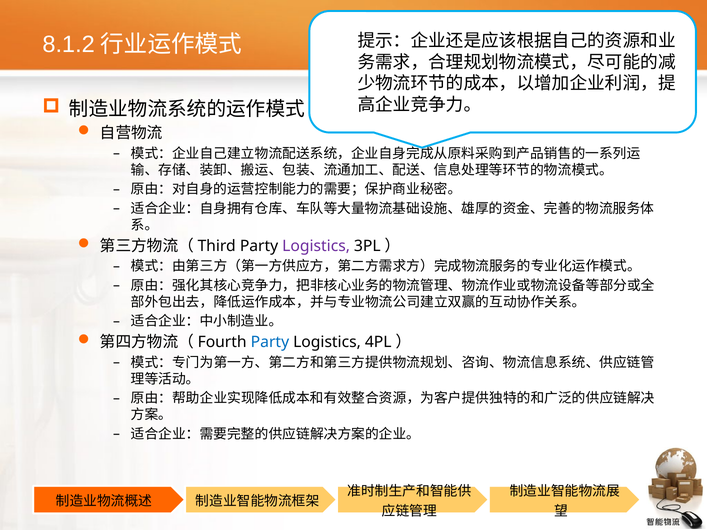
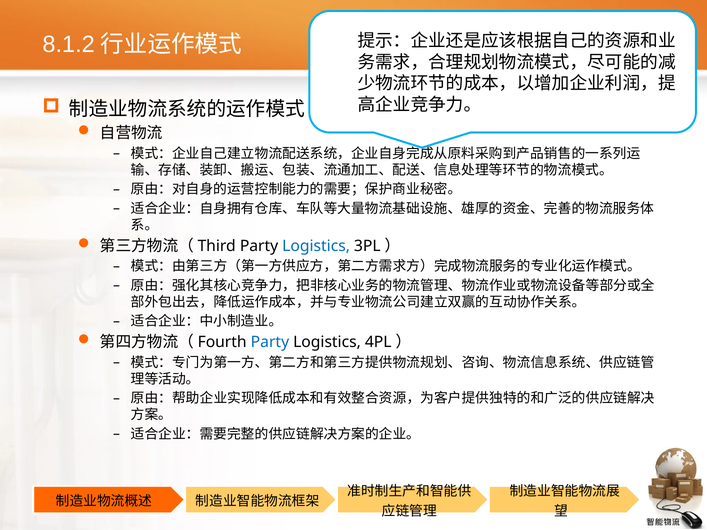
Logistics colour: purple -> blue (316, 246)
